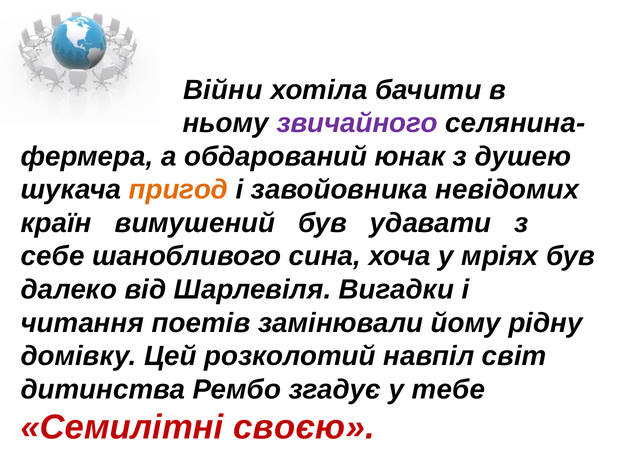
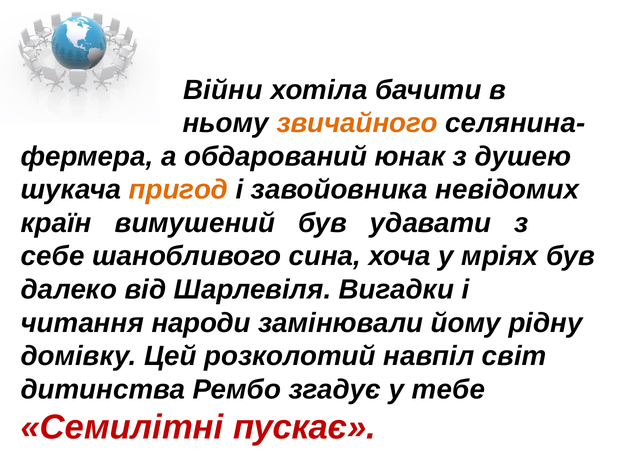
звичайного colour: purple -> orange (357, 123)
поетів: поетів -> народи (201, 323)
своєю: своєю -> пускає (304, 427)
